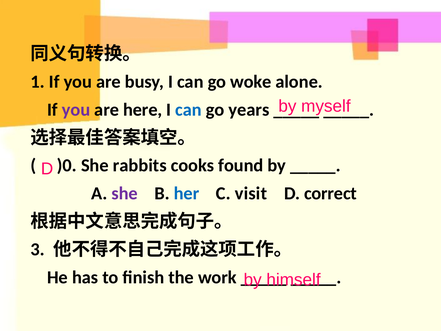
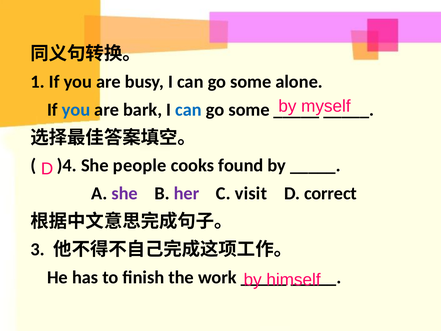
woke: woke -> some (251, 82)
you colour: purple -> blue (76, 110)
here: here -> bark (143, 110)
years: years -> some (249, 110)
)0: )0 -> )4 (67, 165)
rabbits: rabbits -> people (140, 165)
her colour: blue -> purple (187, 193)
